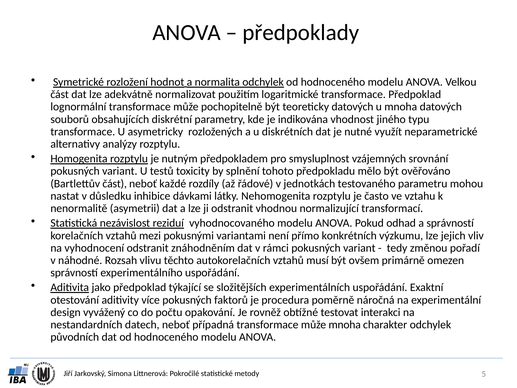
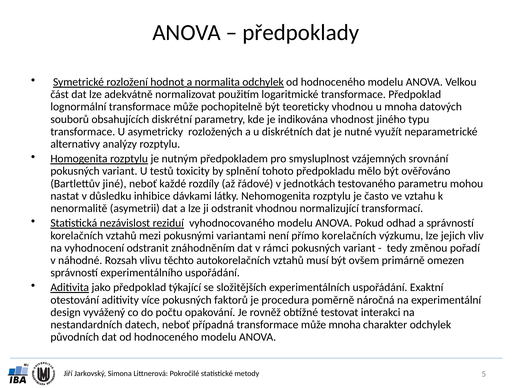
teoreticky datových: datových -> vhodnou (352, 107)
Bartlettův část: část -> jiné (115, 183)
přímo konkrétních: konkrétních -> korelačních (349, 235)
